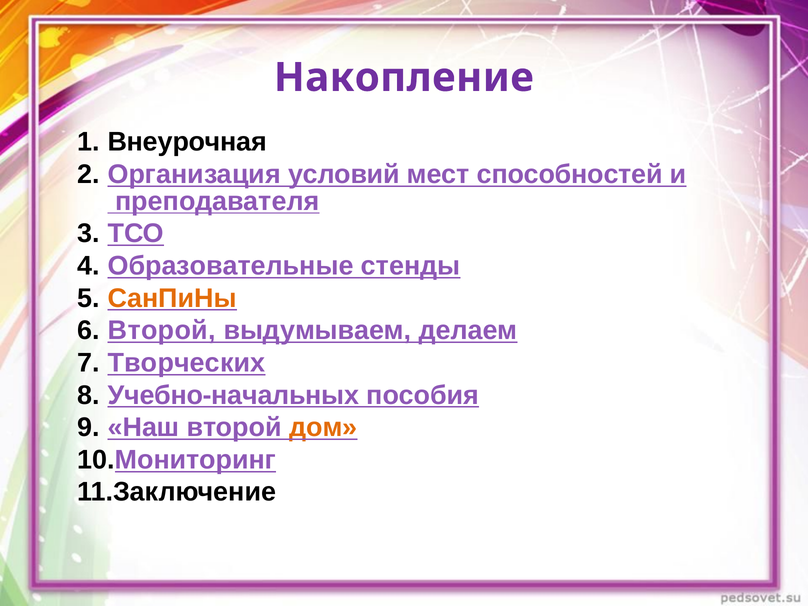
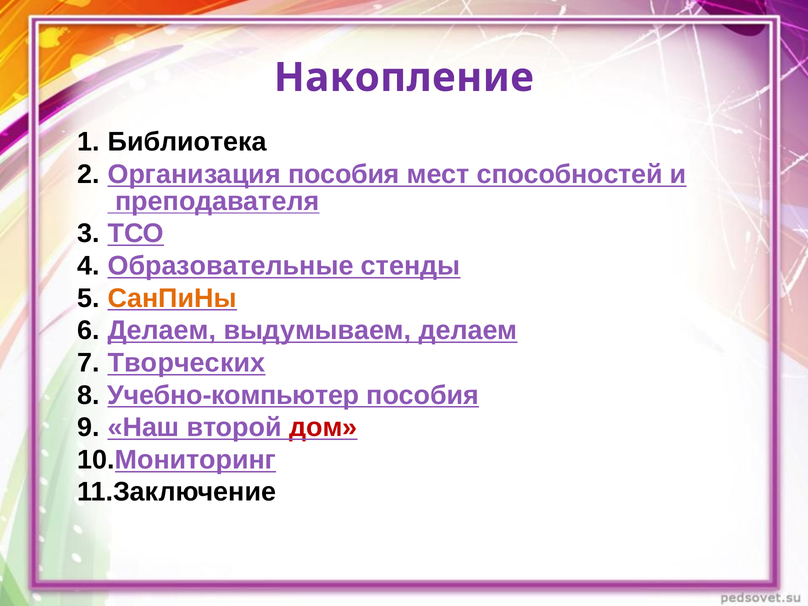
Внеурочная: Внеурочная -> Библиотека (187, 142)
Организация условий: условий -> пособия (344, 174)
Второй: Второй -> Делаем (162, 330)
Учебно-начальных: Учебно-начальных -> Учебно-компьютер (233, 395)
дом colour: orange -> red (323, 427)
